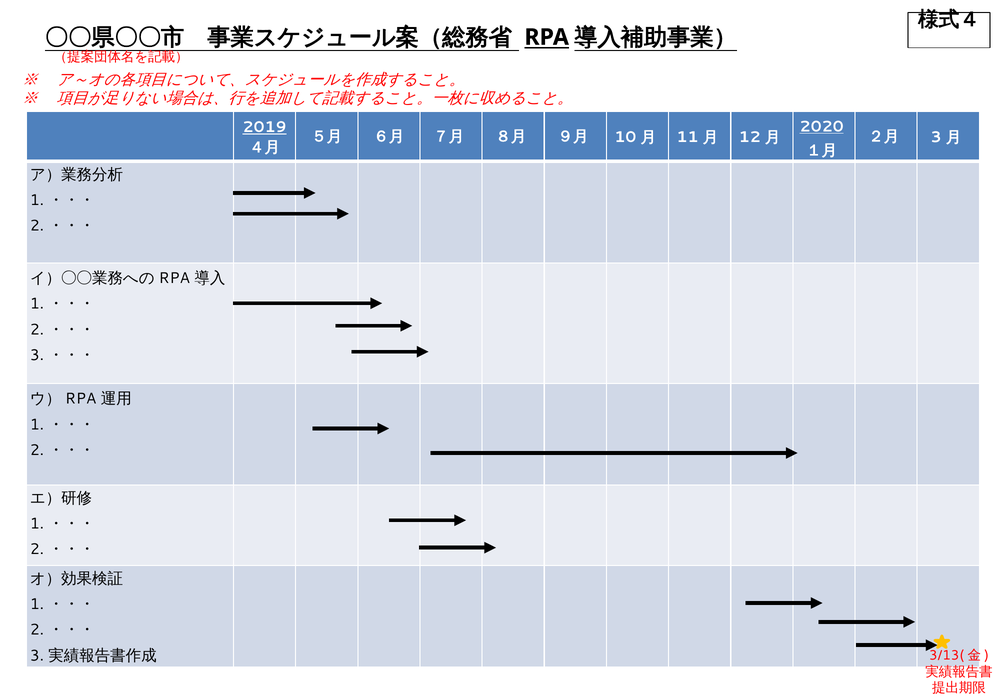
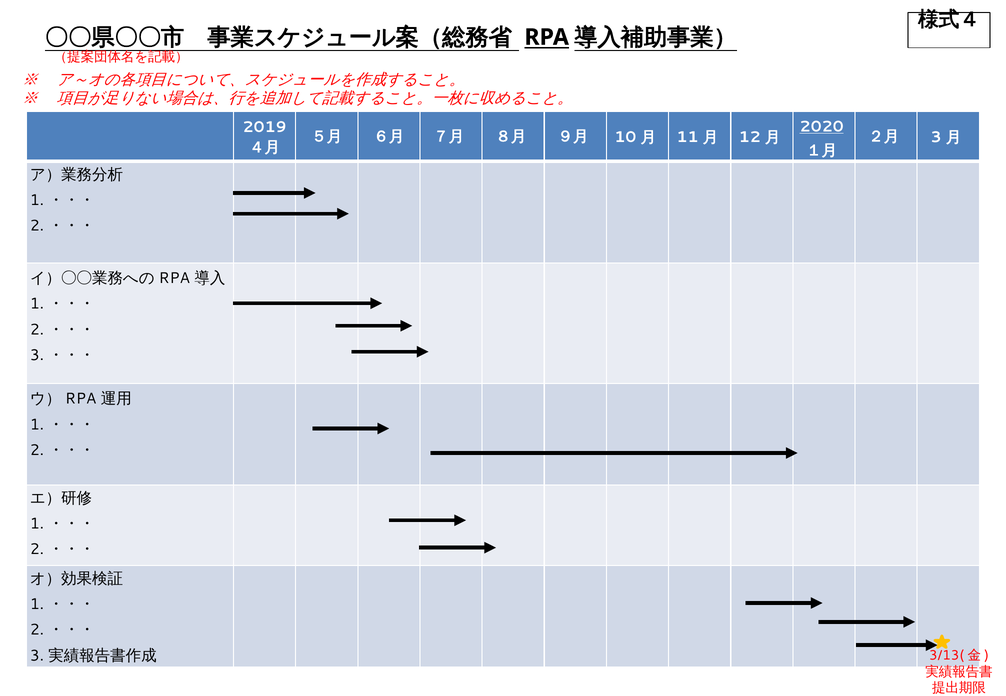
2019 underline: present -> none (265, 127)
